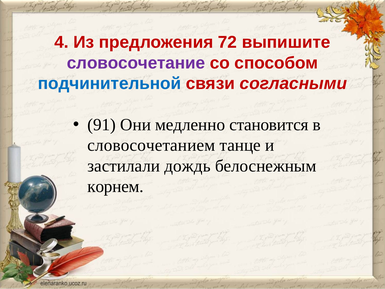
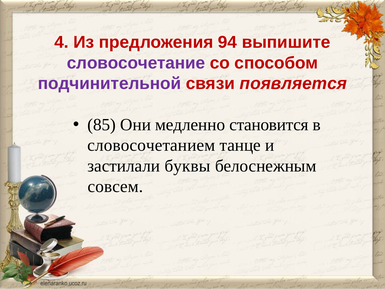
72: 72 -> 94 (228, 42)
подчинительной colour: blue -> purple (110, 83)
согласными: согласными -> появляется (293, 83)
91: 91 -> 85 (102, 125)
дождь: дождь -> буквы (187, 166)
корнем: корнем -> совсем (115, 186)
